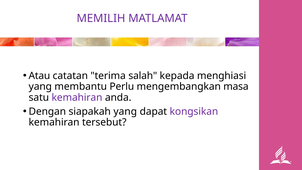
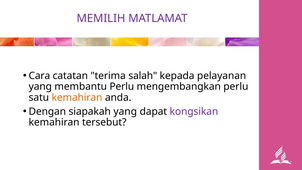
Atau: Atau -> Cara (39, 76)
menghiasi: menghiasi -> pelayanan (222, 76)
mengembangkan masa: masa -> perlu (236, 87)
kemahiran colour: purple -> orange (77, 97)
